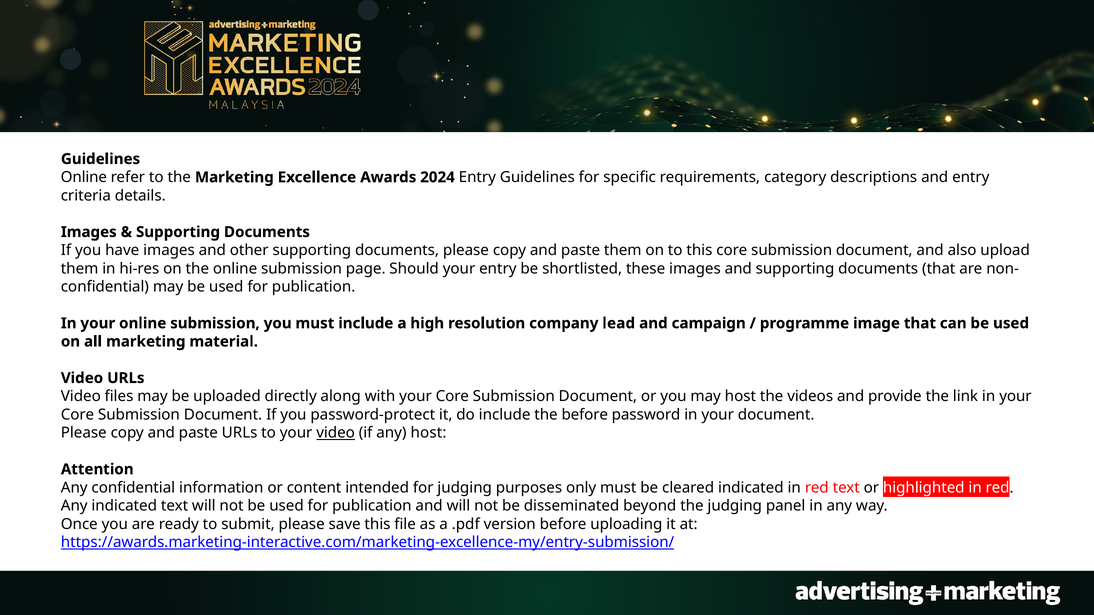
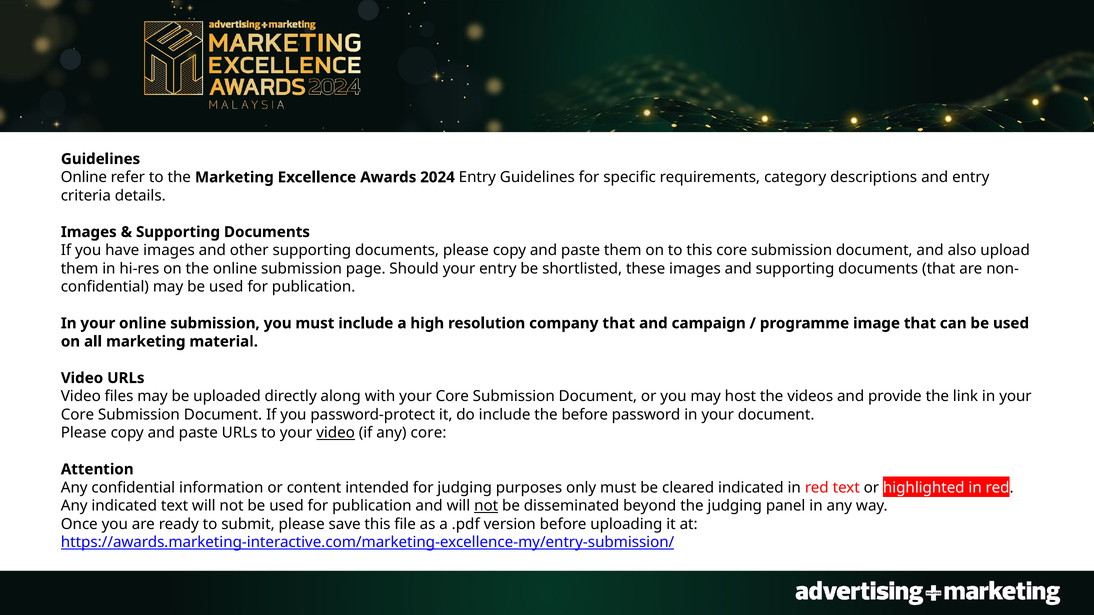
company lead: lead -> that (619, 323)
any host: host -> core (429, 433)
not underline: none -> present (486, 506)
